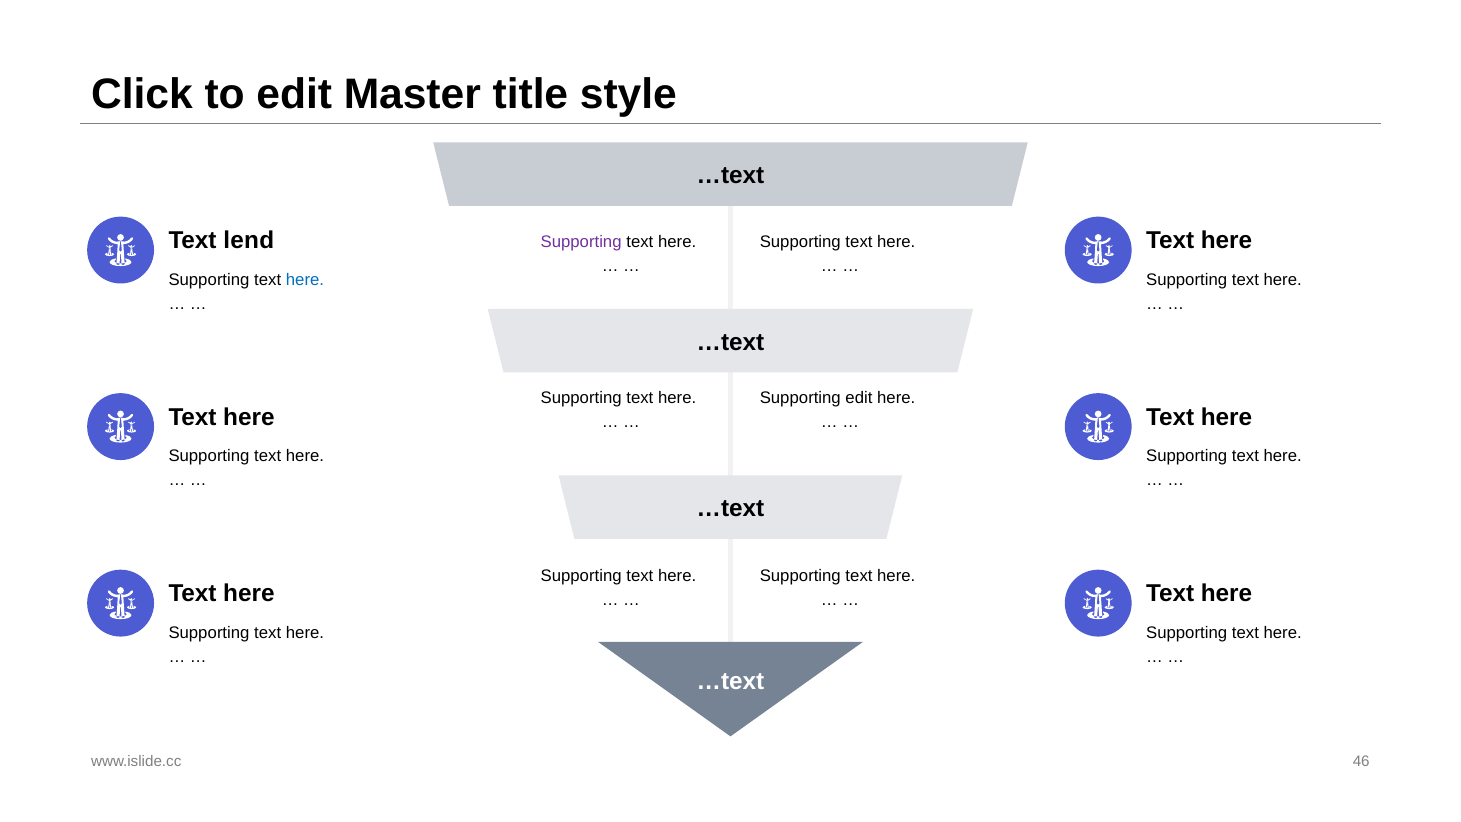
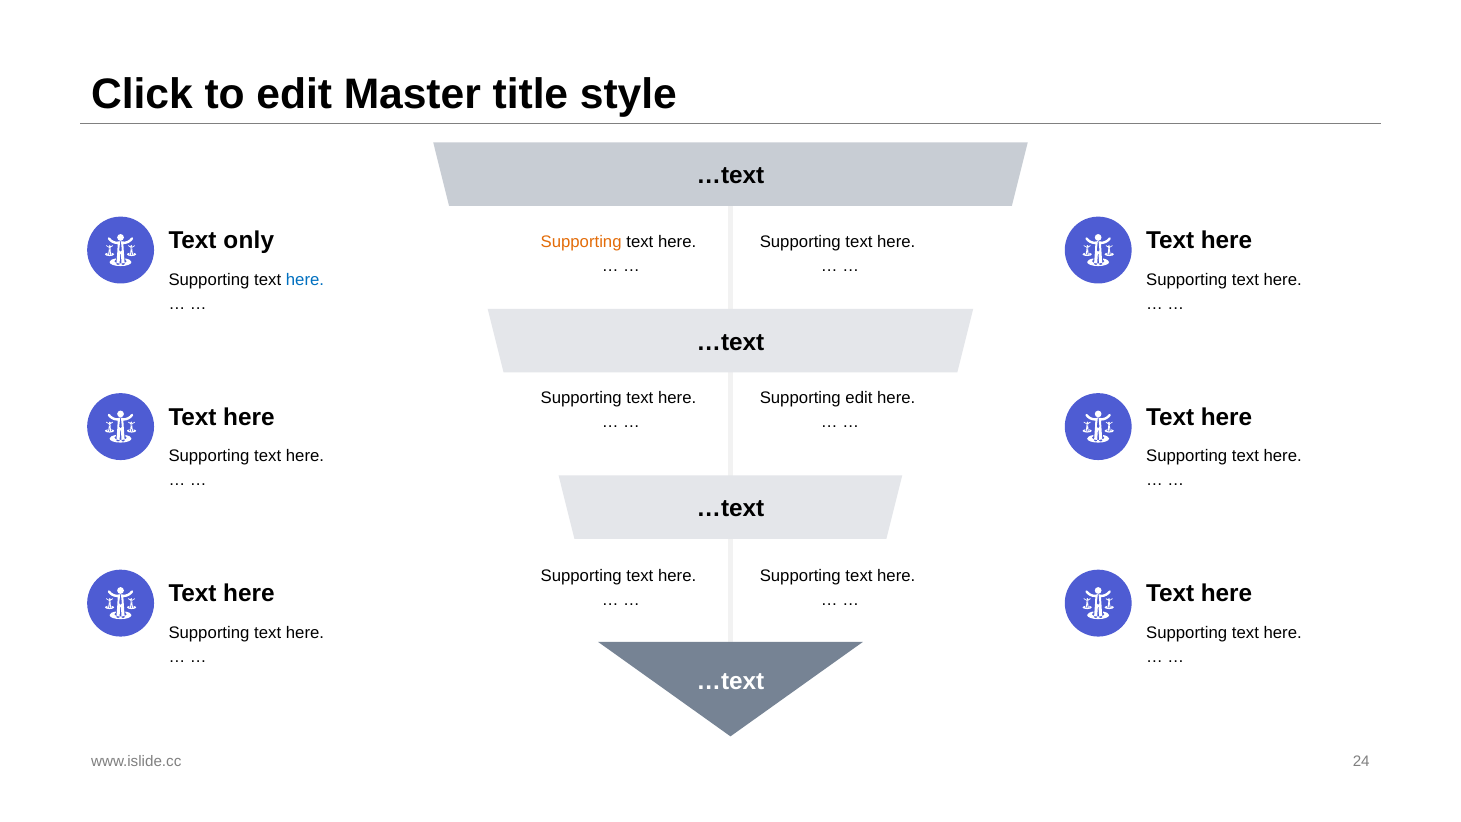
lend: lend -> only (249, 241)
Supporting colour: purple -> orange (581, 242)
46: 46 -> 24 (1361, 761)
